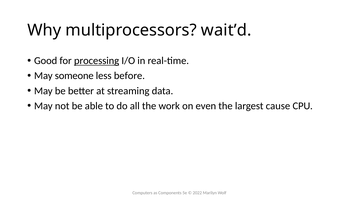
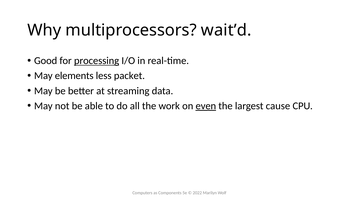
someone: someone -> elements (74, 76)
before: before -> packet (129, 76)
even underline: none -> present (206, 106)
